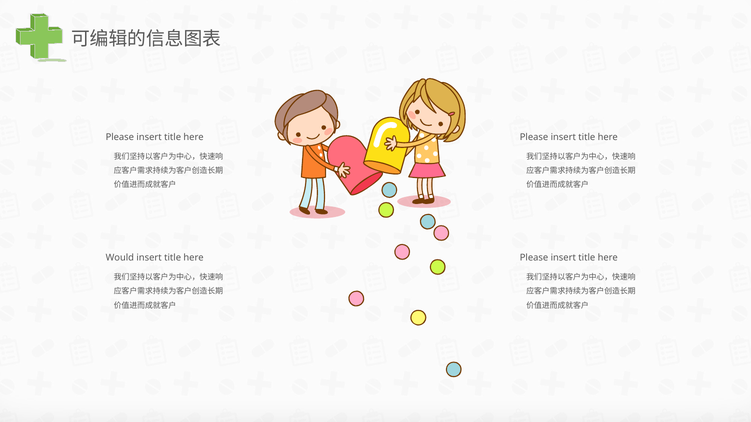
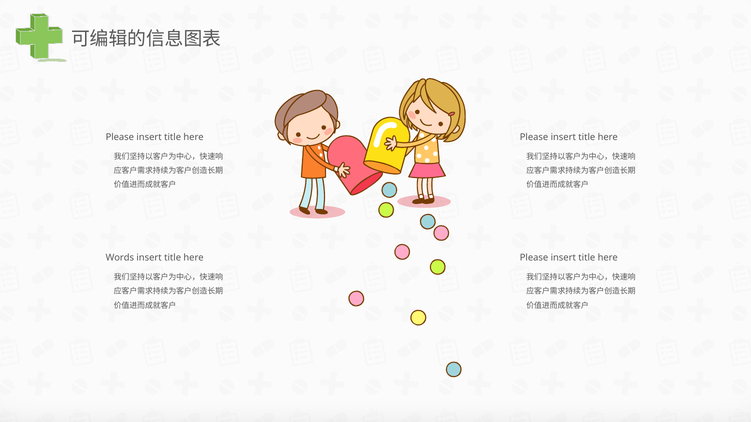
Would: Would -> Words (120, 258)
